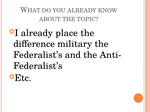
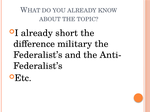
place: place -> short (67, 33)
